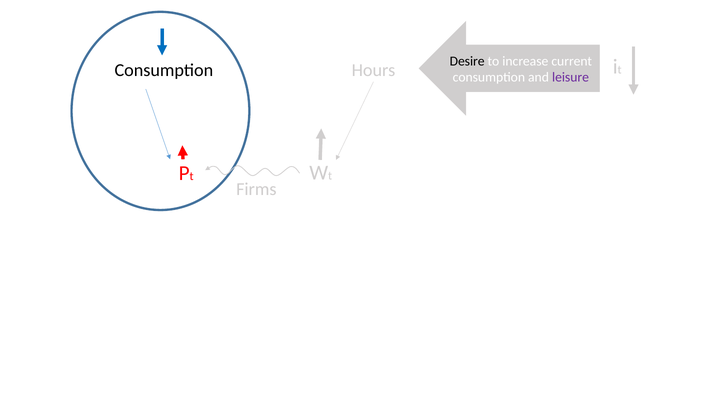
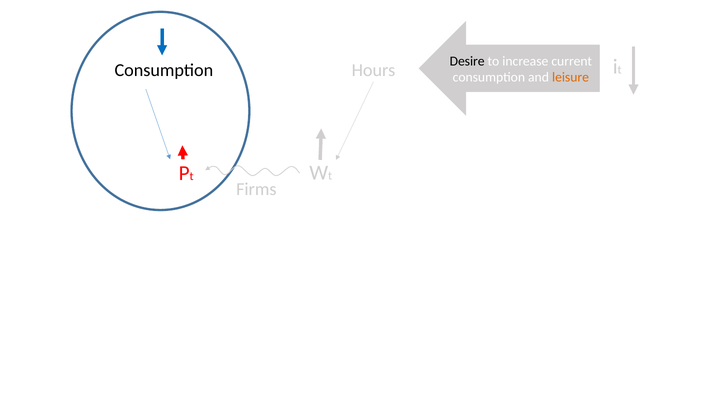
leisure colour: purple -> orange (570, 77)
